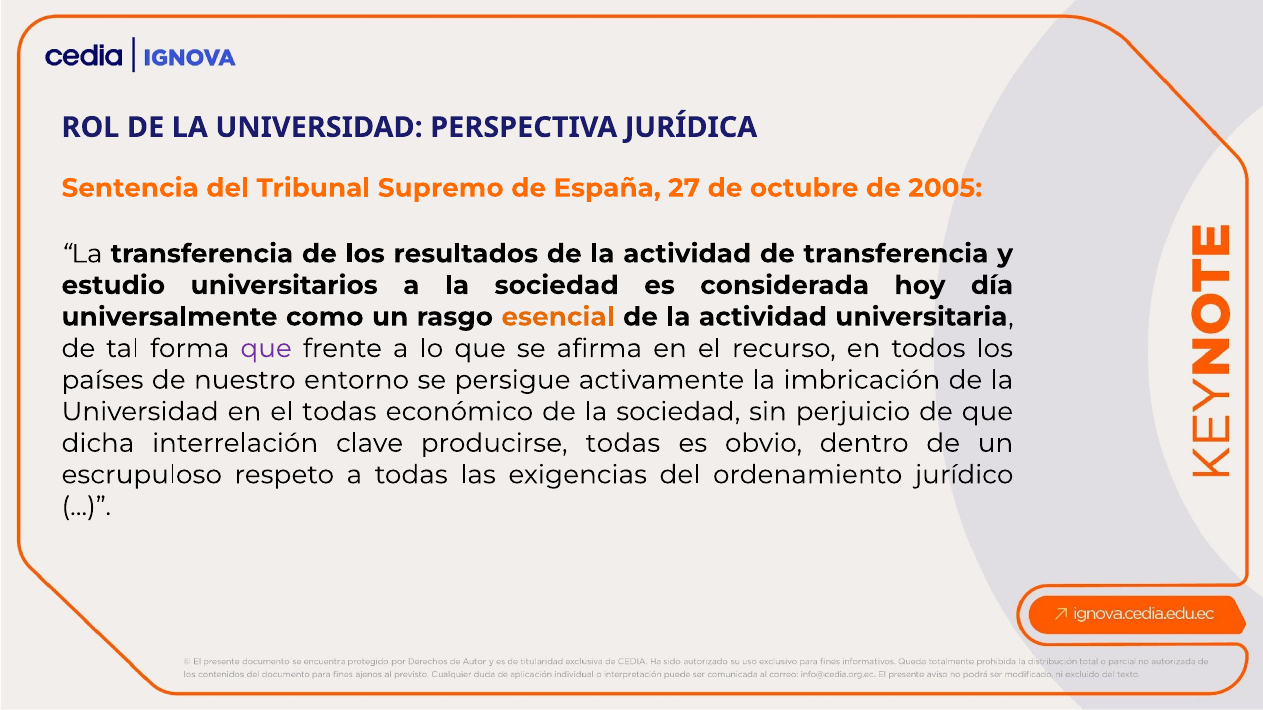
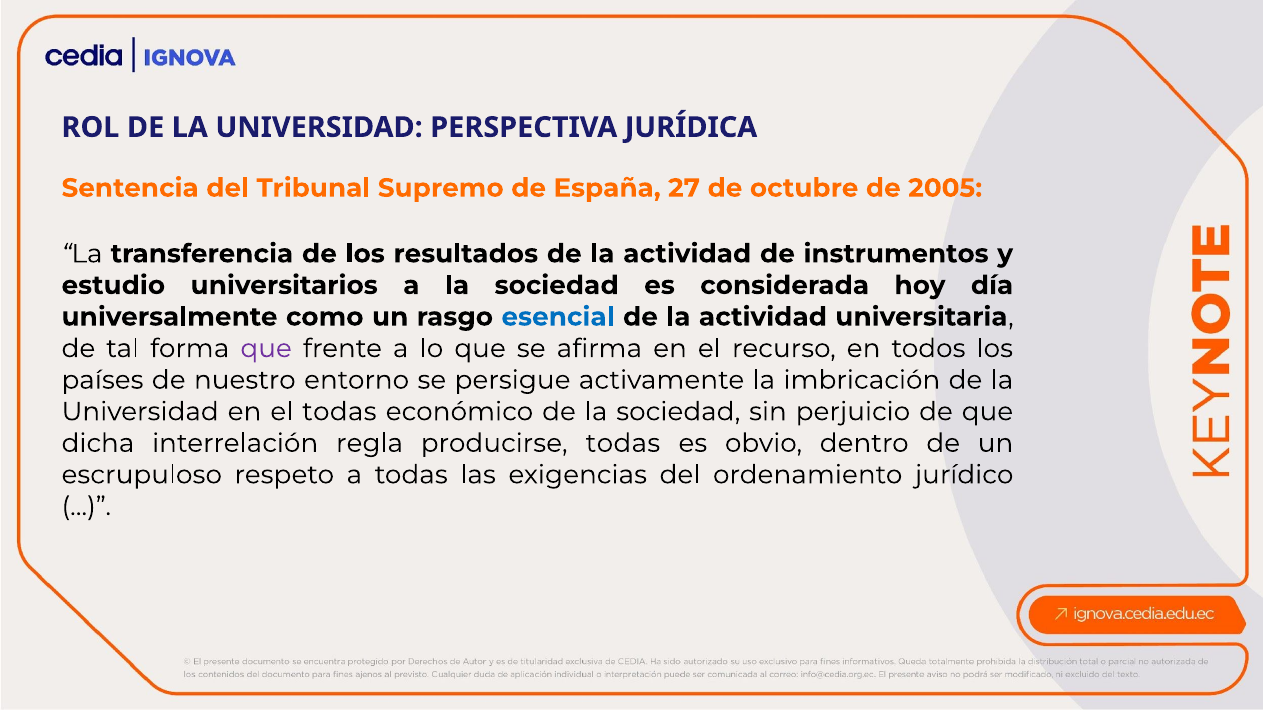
de transferencia: transferencia -> instrumentos (896, 254)
esencial colour: orange -> blue (558, 317)
clave: clave -> regla (370, 443)
